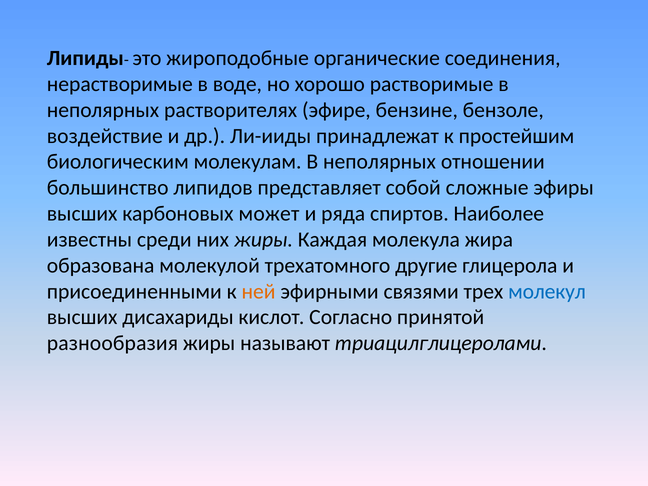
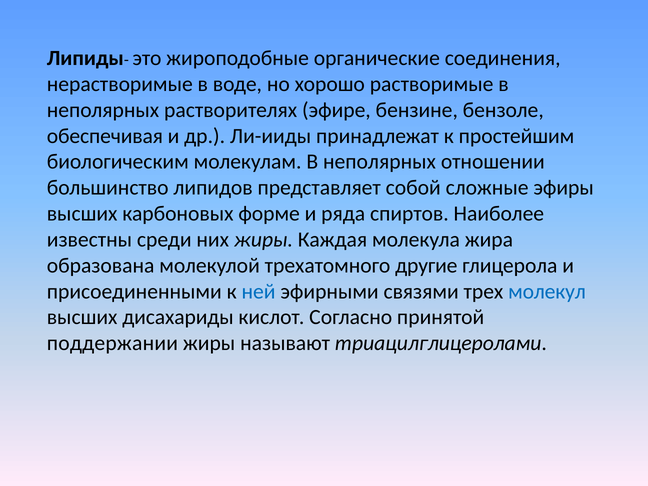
воздействие: воздействие -> обеспечивая (105, 136)
может: может -> форме (269, 214)
ней colour: orange -> blue (259, 291)
разнообразия: разнообразия -> поддержании (112, 343)
